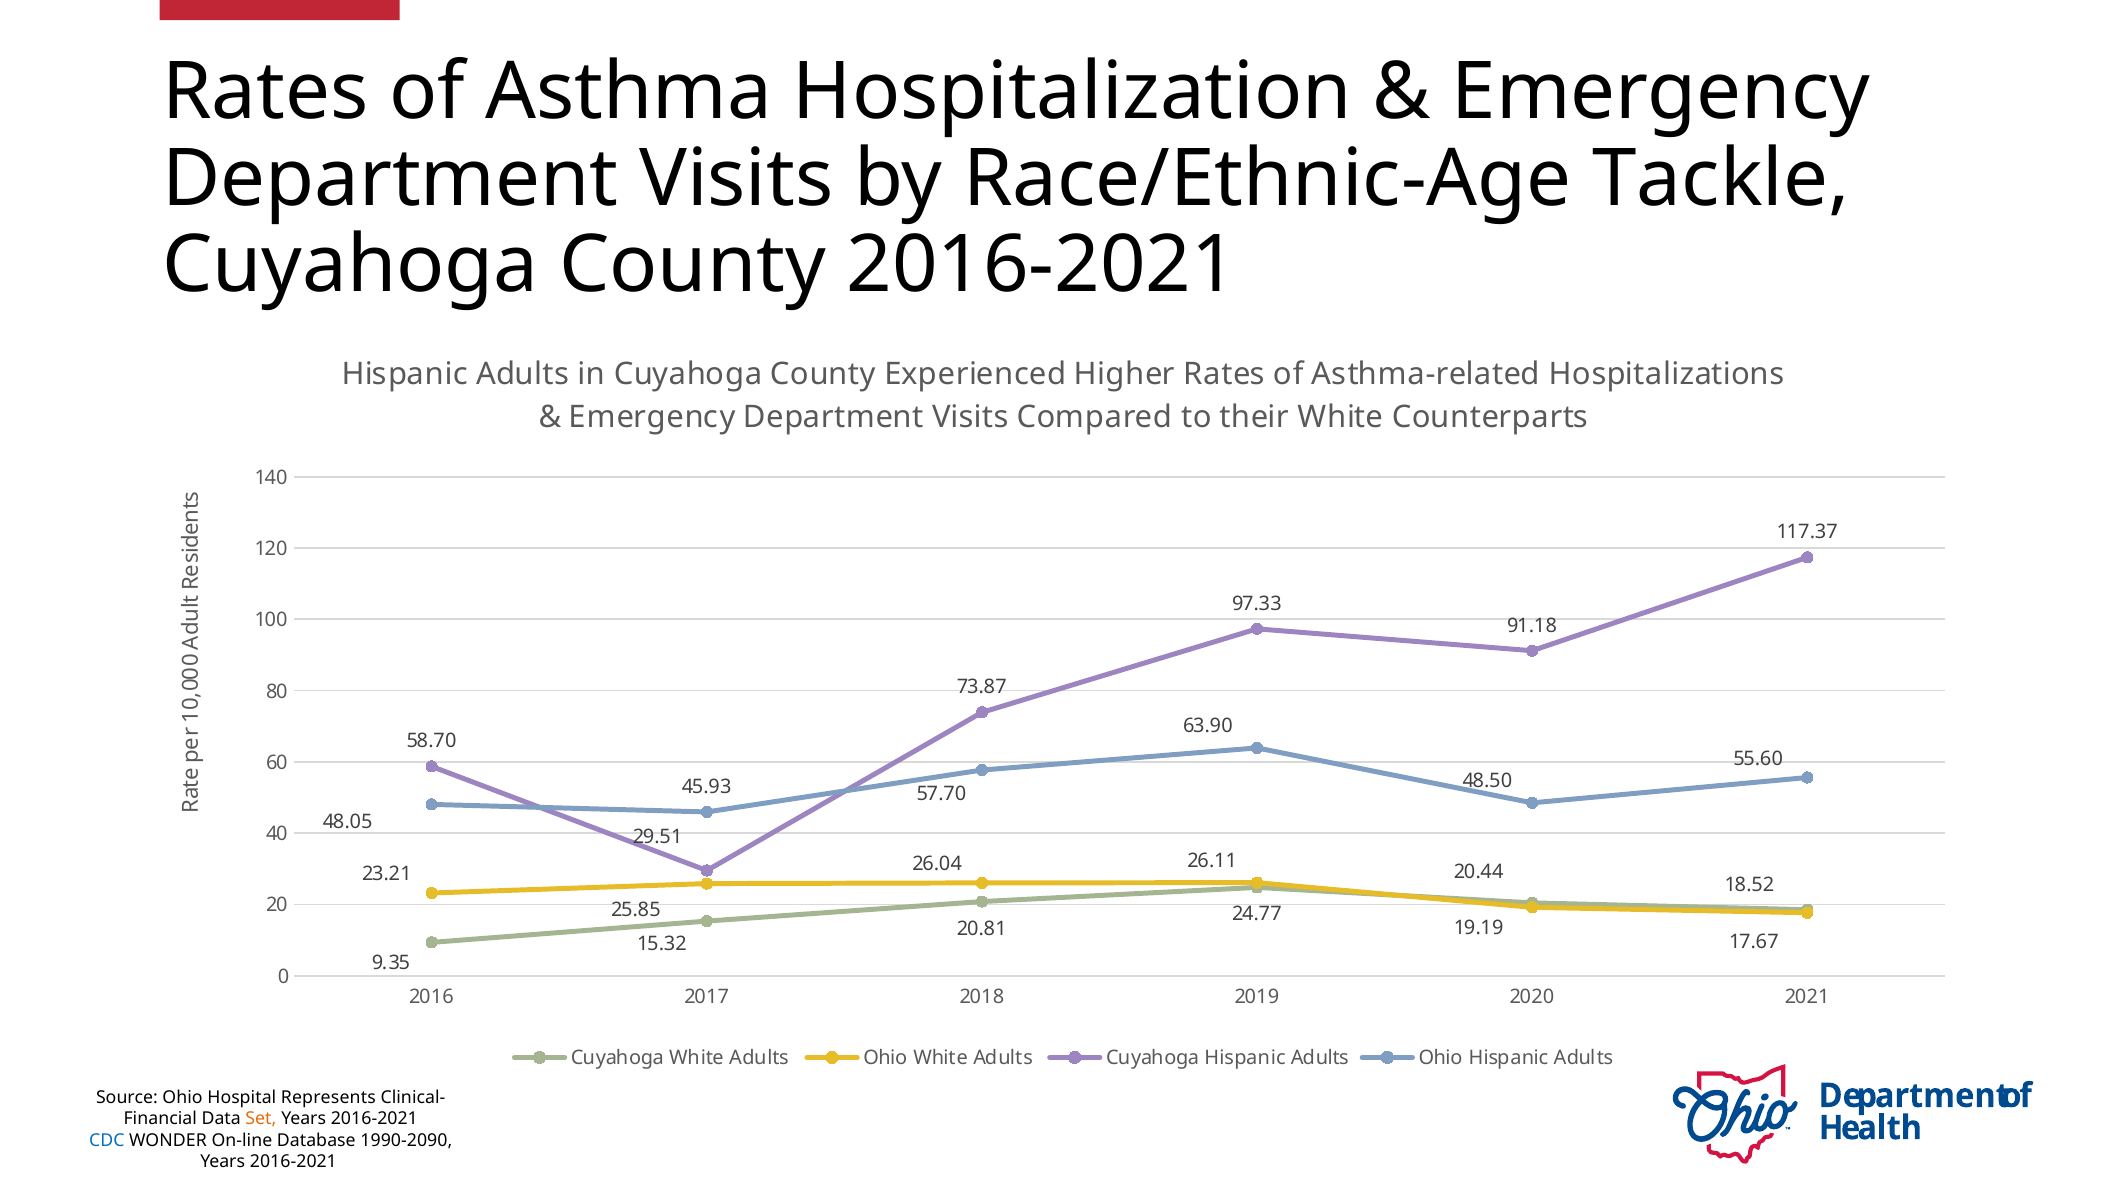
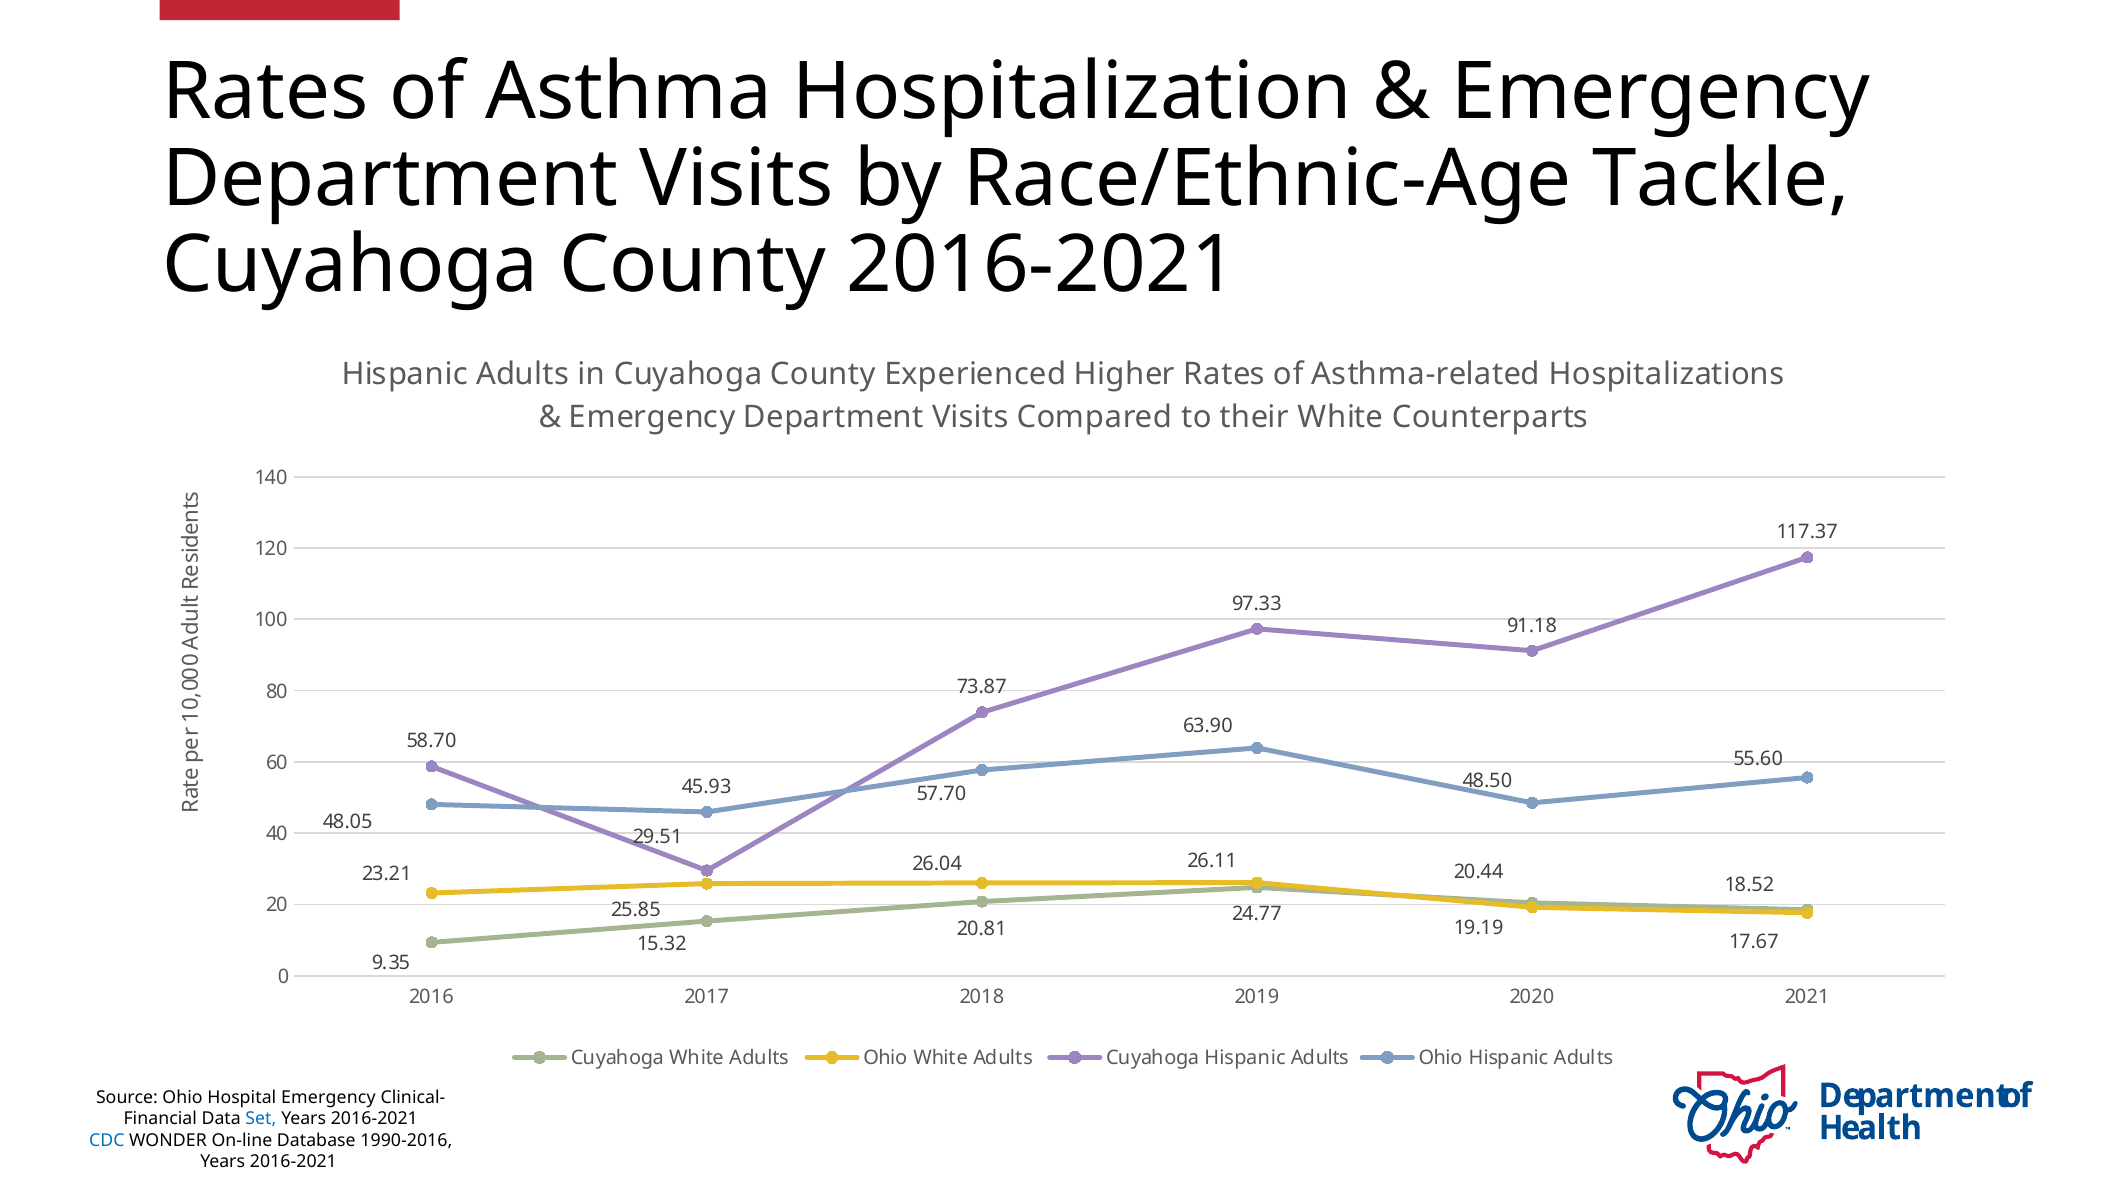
Hospital Represents: Represents -> Emergency (328, 1098)
Set colour: orange -> blue (261, 1119)
1990-2090: 1990-2090 -> 1990-2016 (406, 1140)
